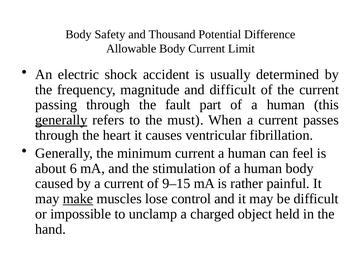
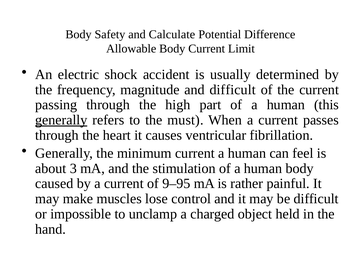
Thousand: Thousand -> Calculate (172, 34)
fault: fault -> high (178, 105)
6: 6 -> 3 (73, 168)
9–15: 9–15 -> 9–95 (176, 183)
make underline: present -> none (78, 199)
